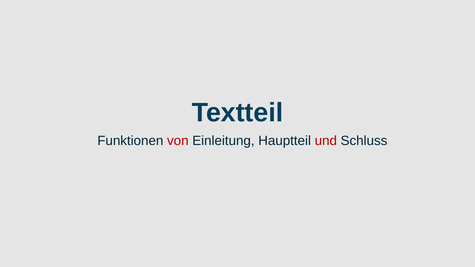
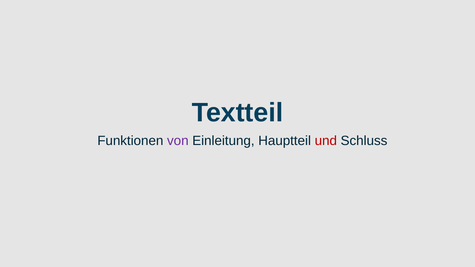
von colour: red -> purple (178, 141)
